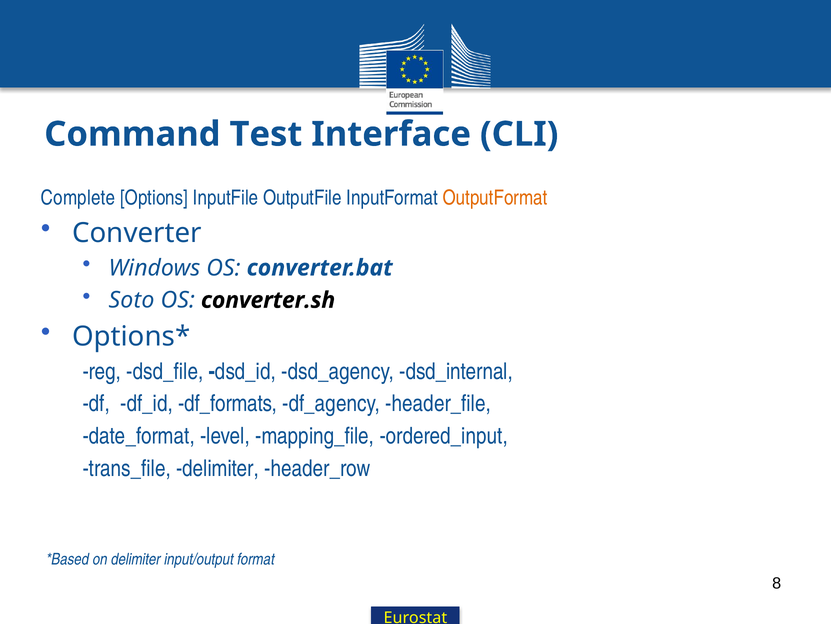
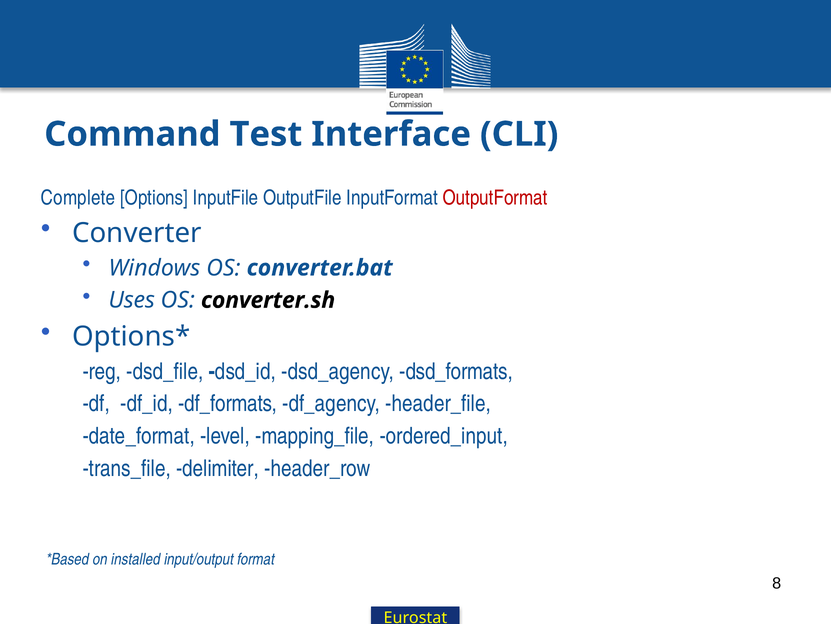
OutputFormat colour: orange -> red (495, 198)
Soto: Soto -> Uses (132, 300)
dsd_internal: dsd_internal -> dsd_formats (456, 371)
on delimiter: delimiter -> installed (136, 559)
